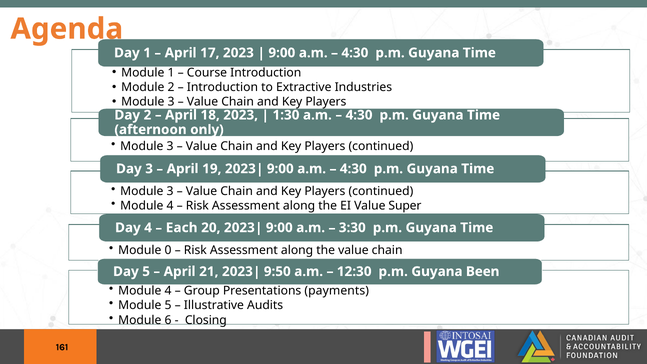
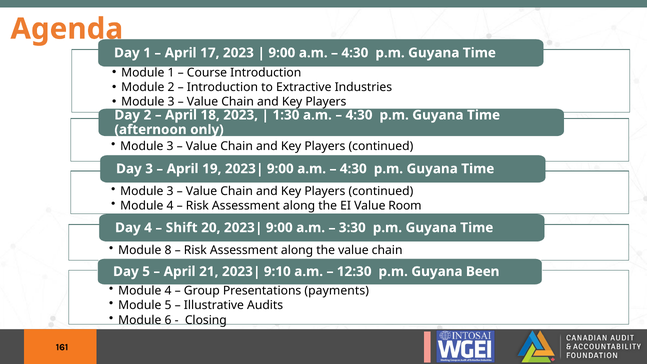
Super: Super -> Room (405, 206)
Each: Each -> Shift (182, 228)
0: 0 -> 8 (168, 250)
9:50: 9:50 -> 9:10 (277, 271)
